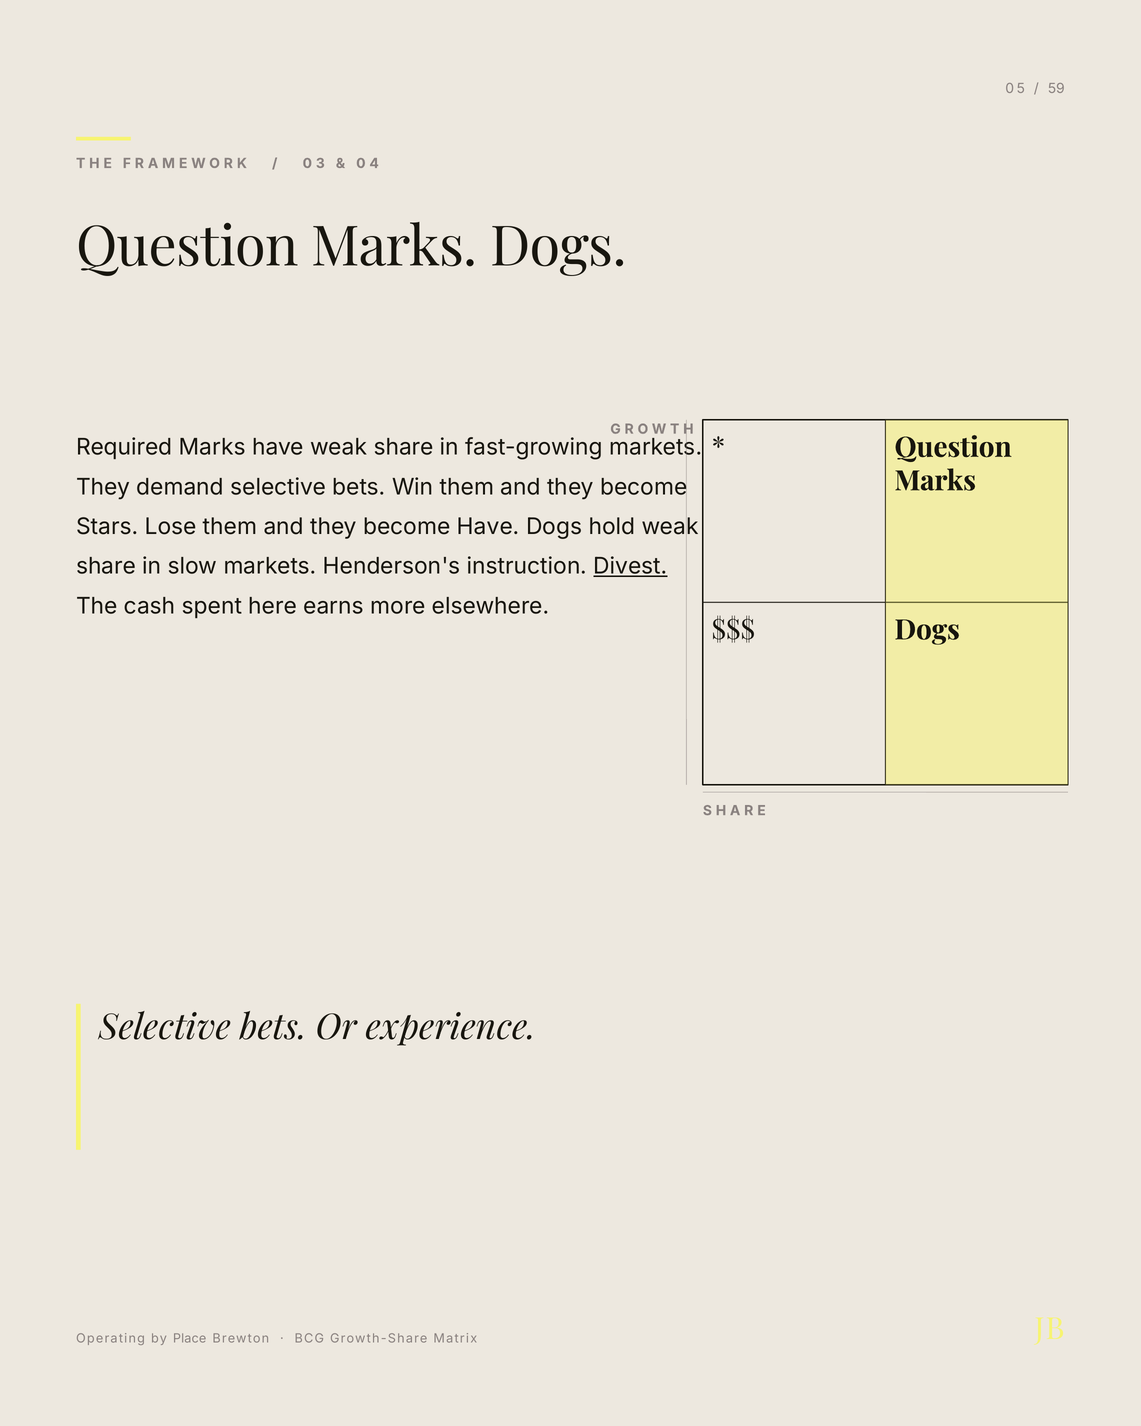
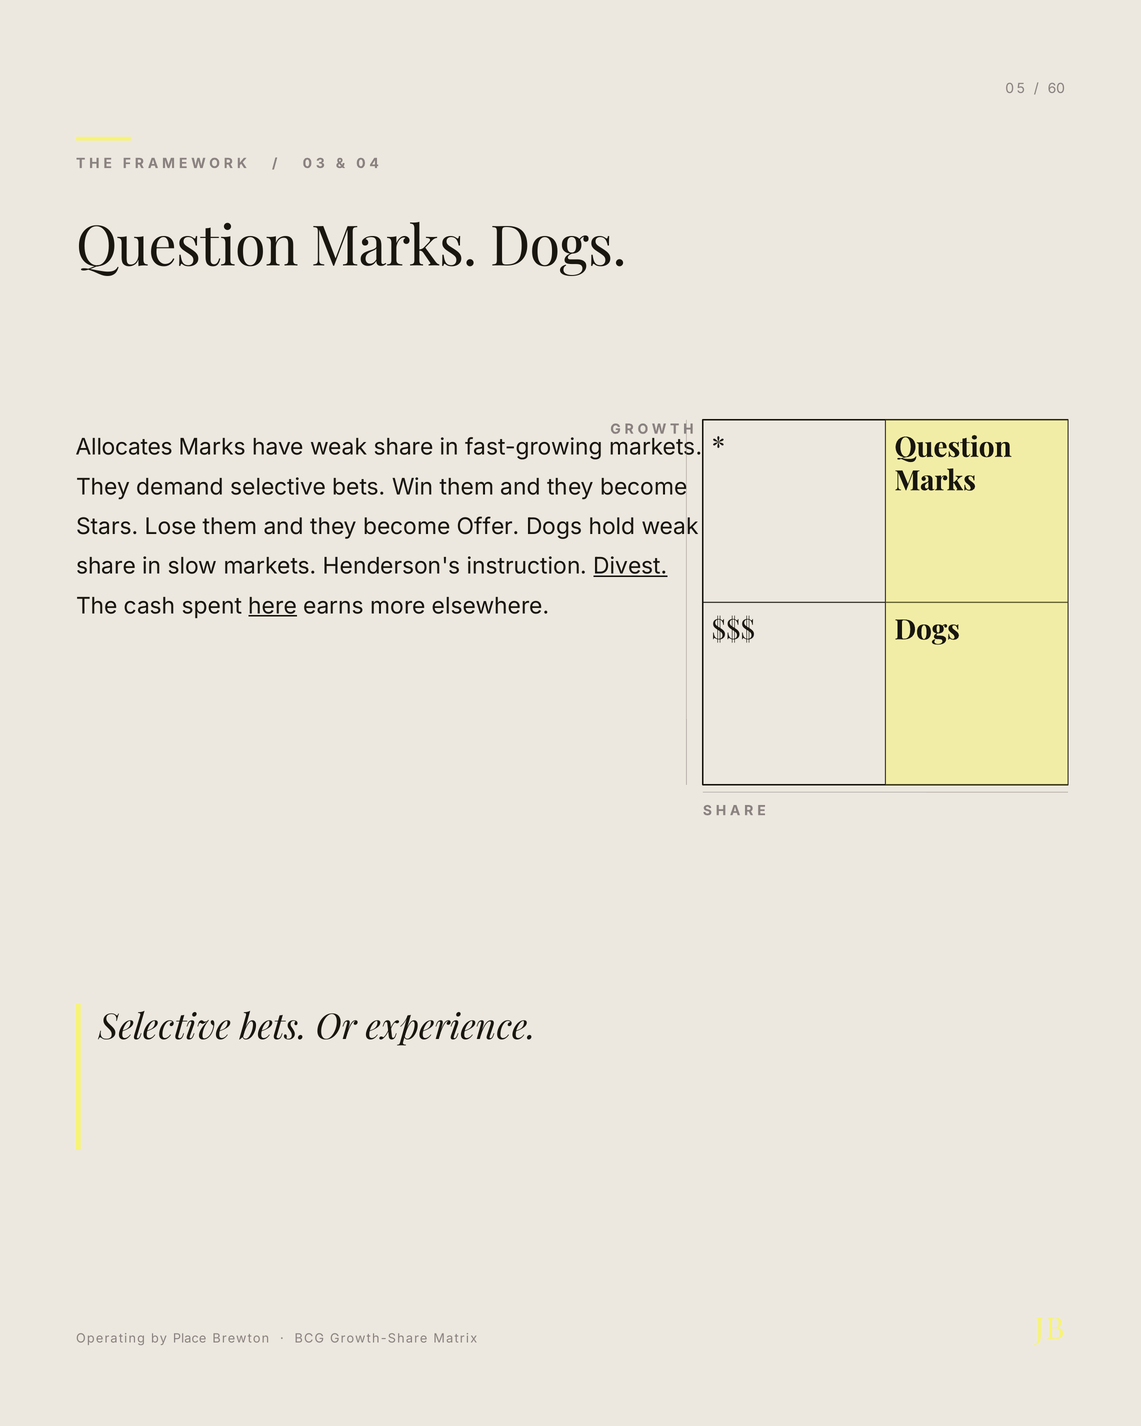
59: 59 -> 60 (1056, 88)
Required: Required -> Allocates (124, 447)
become Have: Have -> Offer (488, 527)
here underline: none -> present (273, 606)
